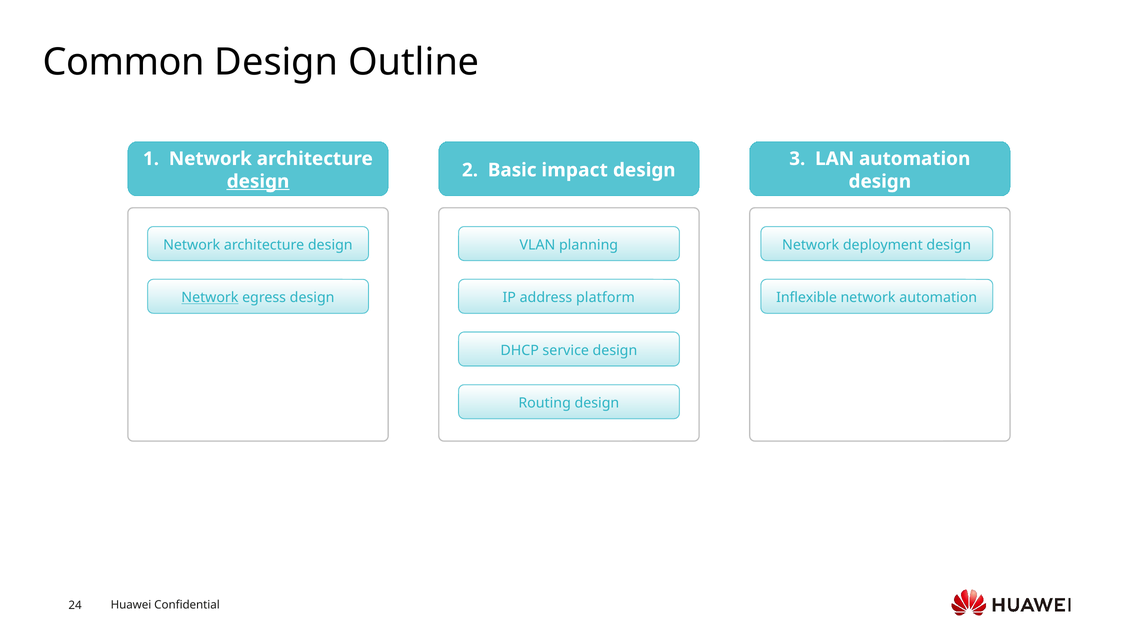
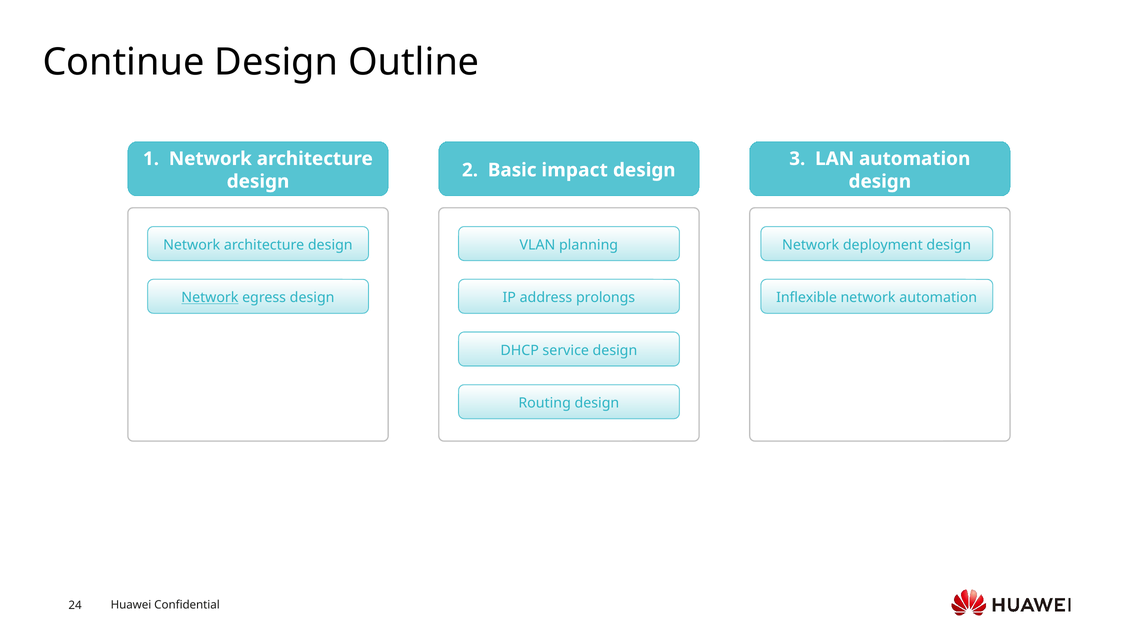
Common: Common -> Continue (124, 62)
design underline: present -> none (258, 182)
platform: platform -> prolongs (606, 298)
